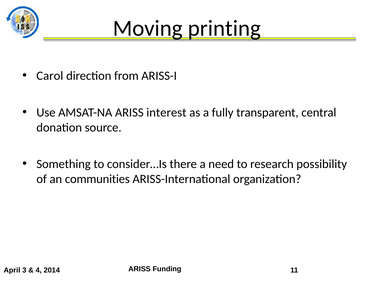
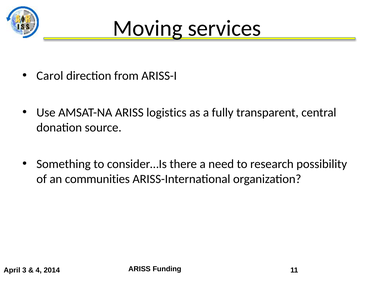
printing: printing -> services (224, 28)
interest: interest -> logistics (166, 112)
